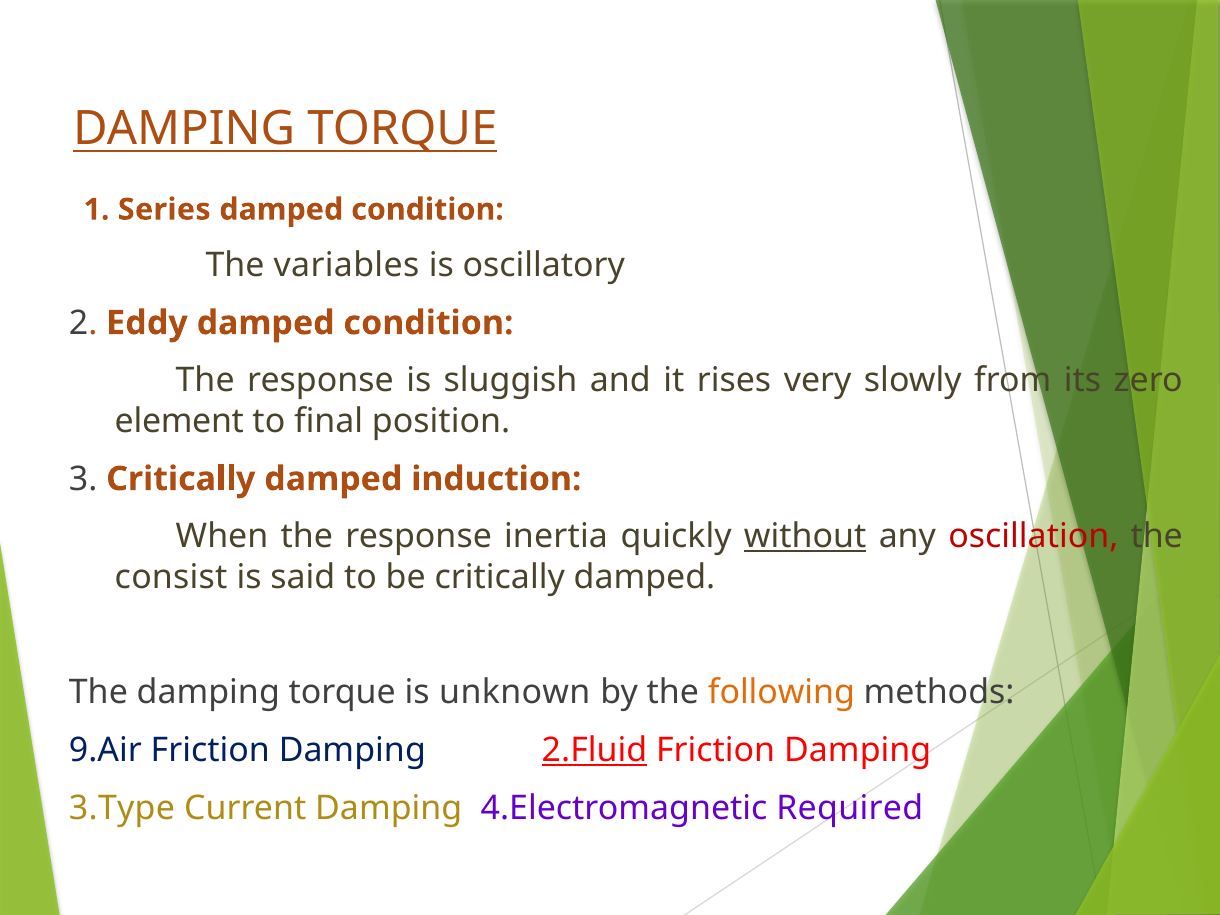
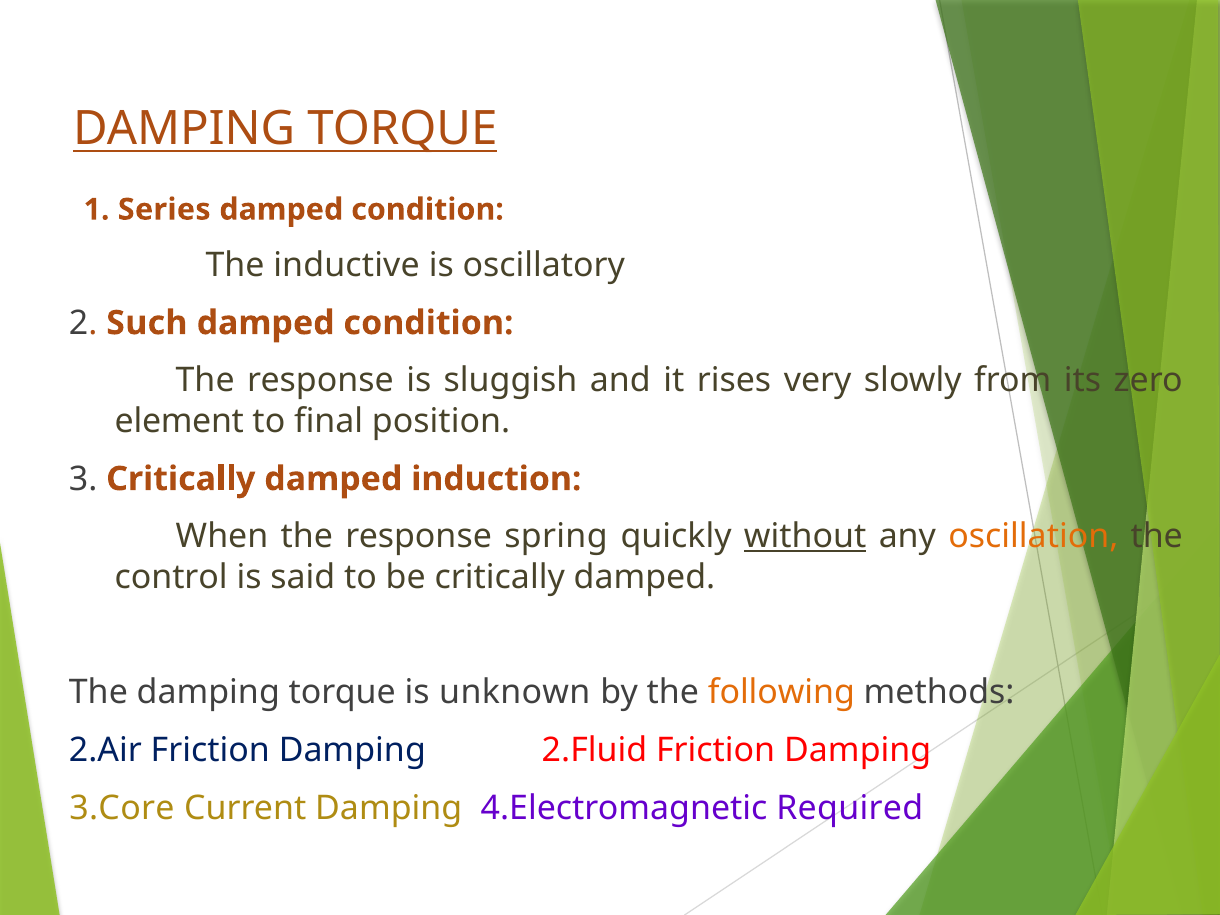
variables: variables -> inductive (347, 265)
Eddy: Eddy -> Such (147, 323)
inertia: inertia -> spring (556, 537)
oscillation colour: red -> orange (1033, 537)
consist: consist -> control (171, 577)
9.Air: 9.Air -> 2.Air (105, 750)
2.Fluid underline: present -> none (594, 750)
3.Type: 3.Type -> 3.Core (122, 808)
